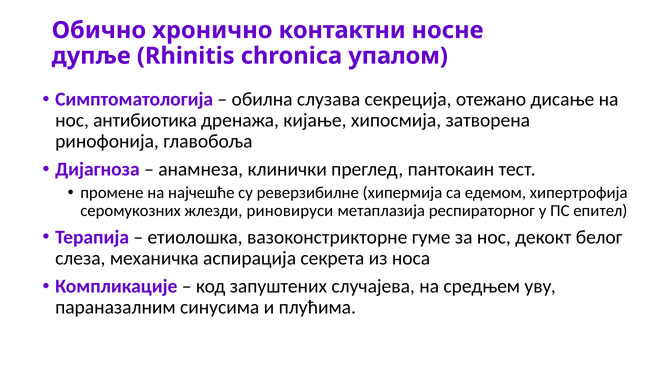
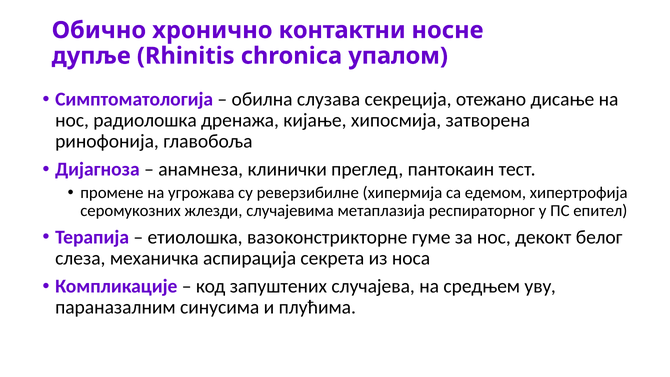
антибиотика: антибиотика -> радиолошка (145, 120)
најчешће: најчешће -> угрожава (201, 193)
риновируси: риновируси -> случајевима (290, 211)
